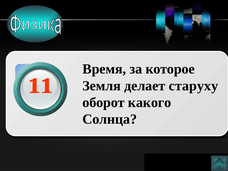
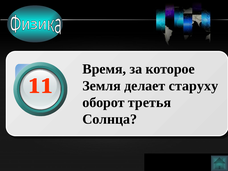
какого: какого -> третья (150, 102)
